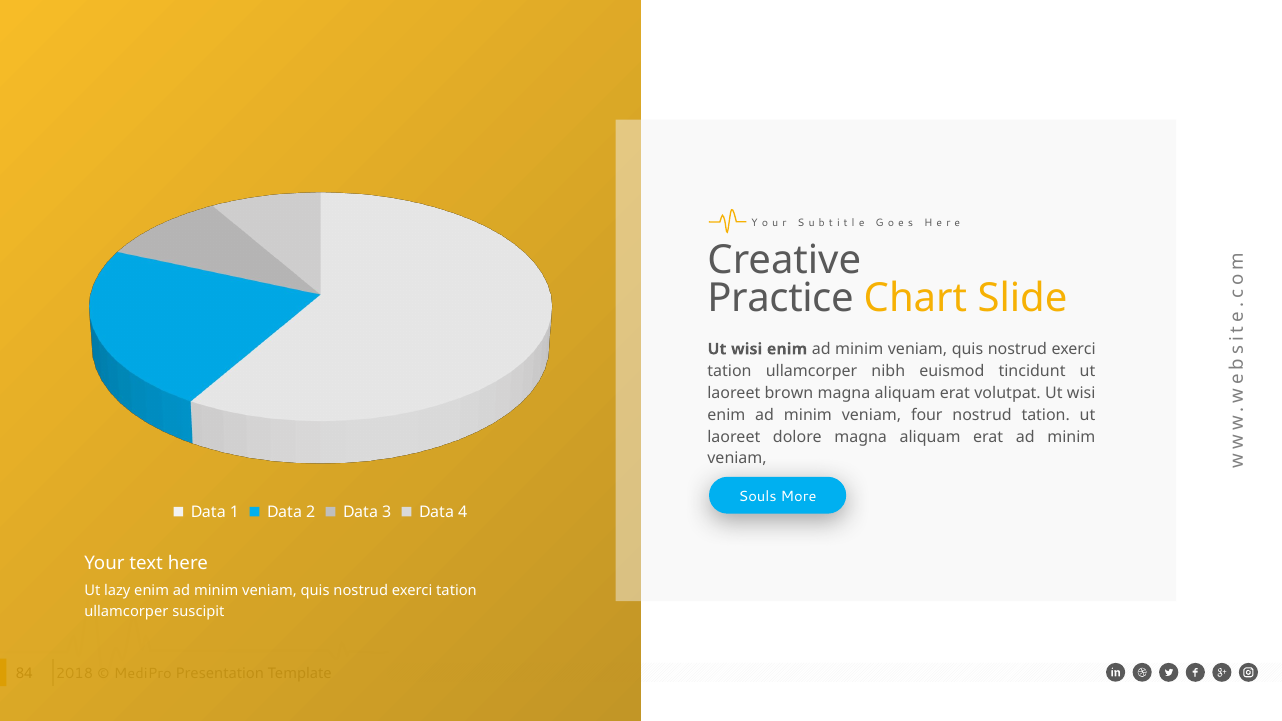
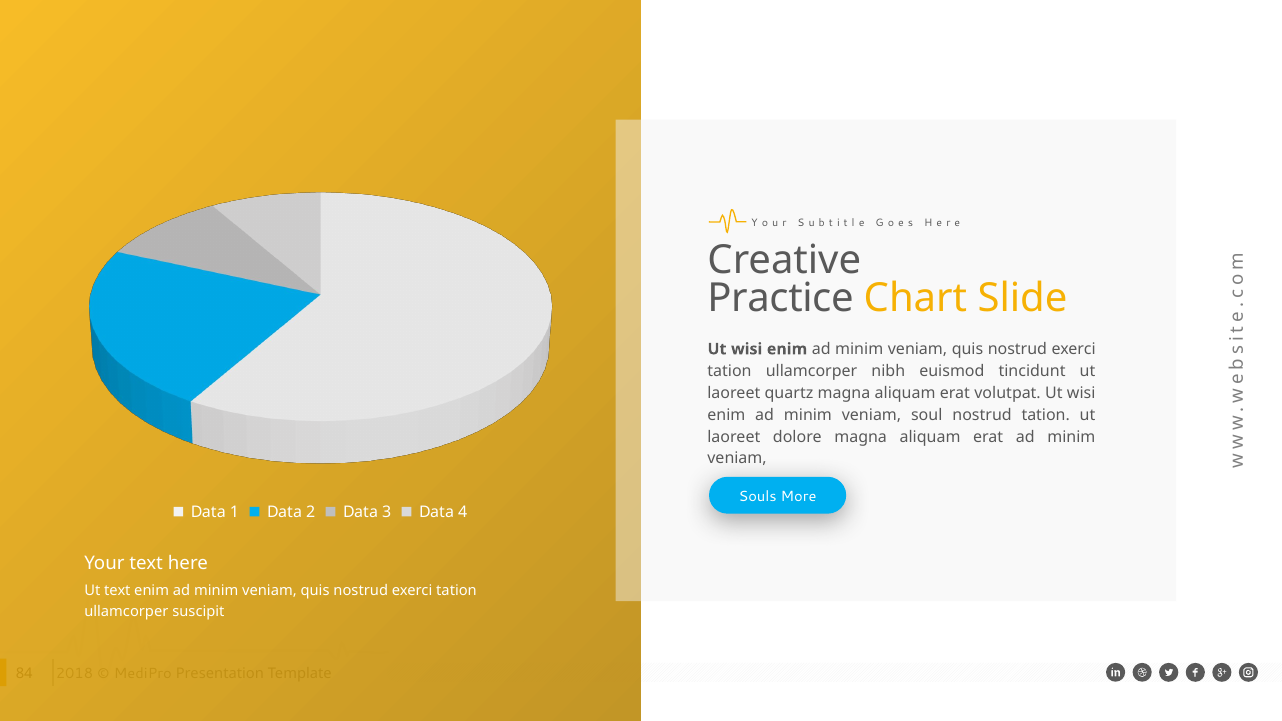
brown: brown -> quartz (789, 393)
four: four -> soul (927, 415)
Ut lazy: lazy -> text (117, 590)
